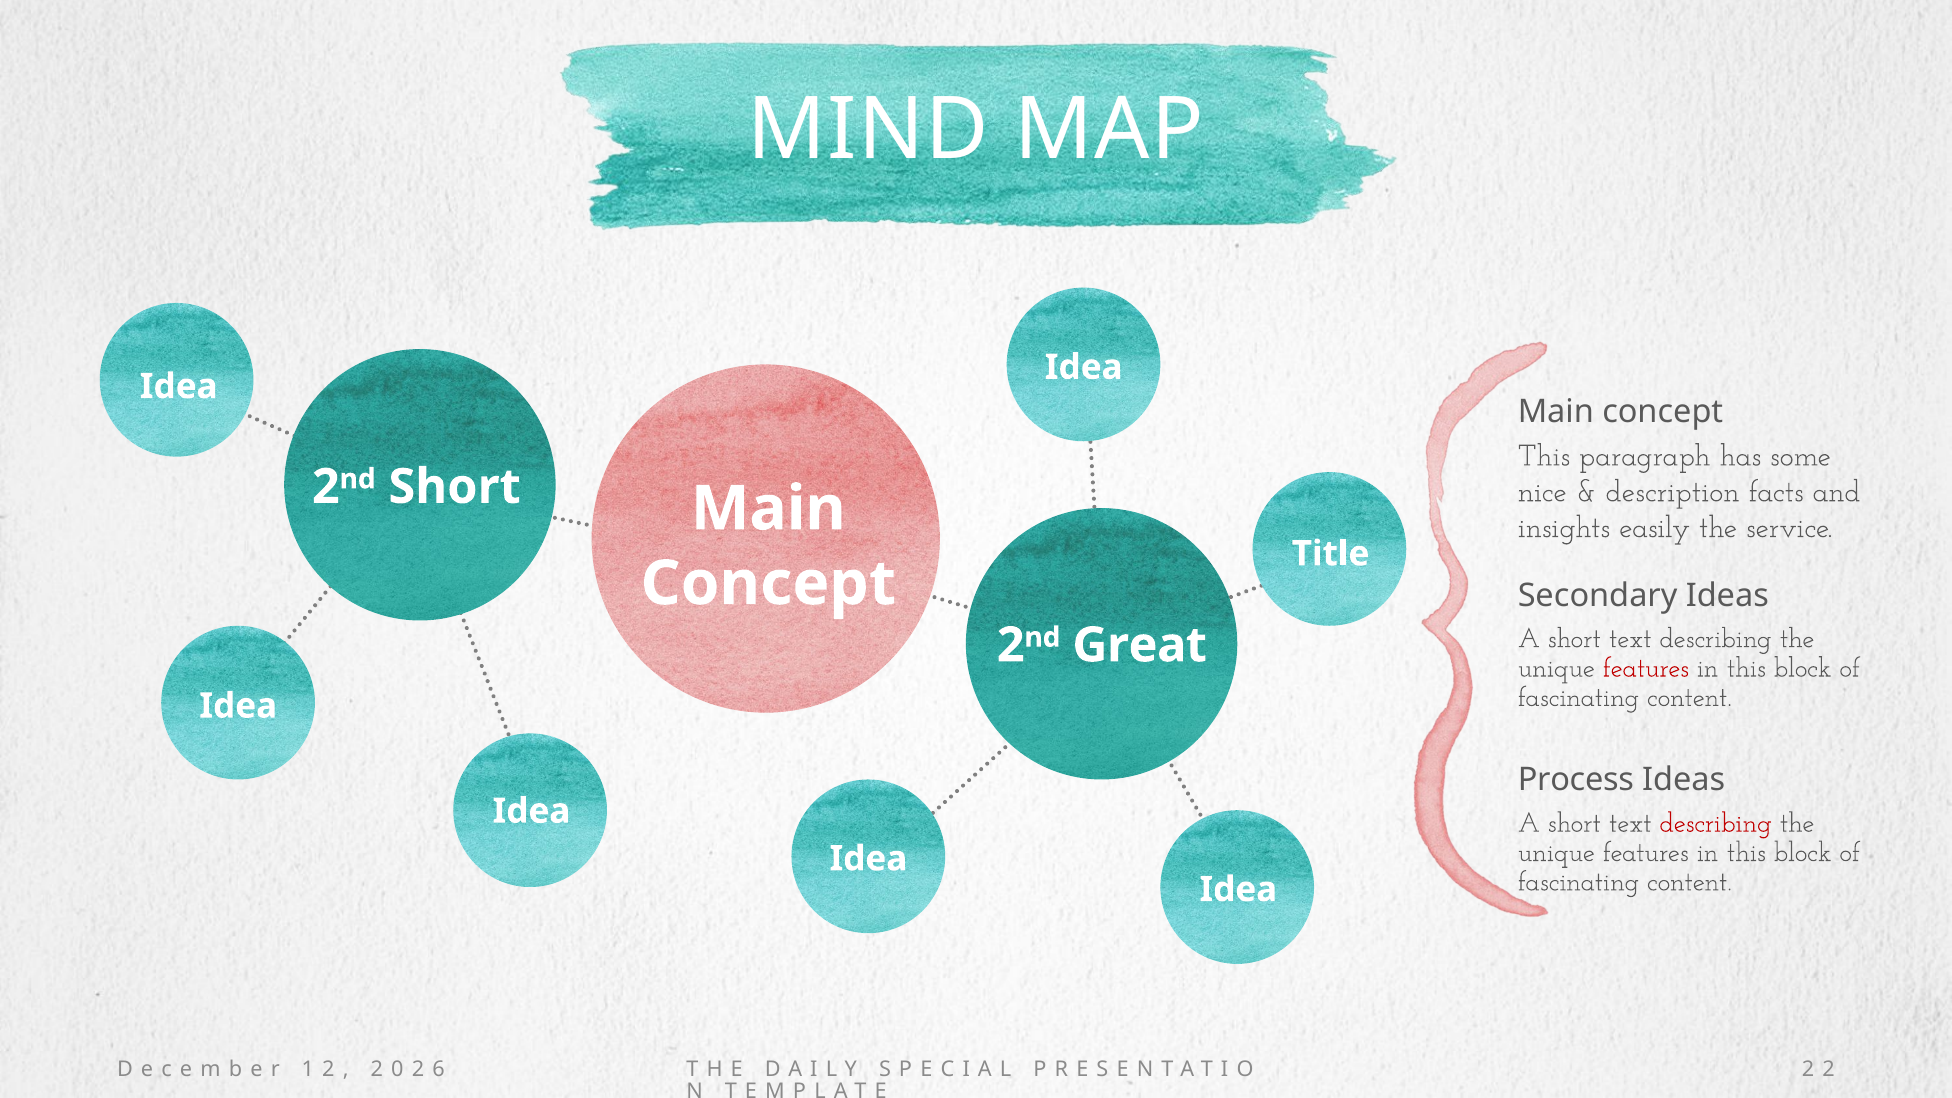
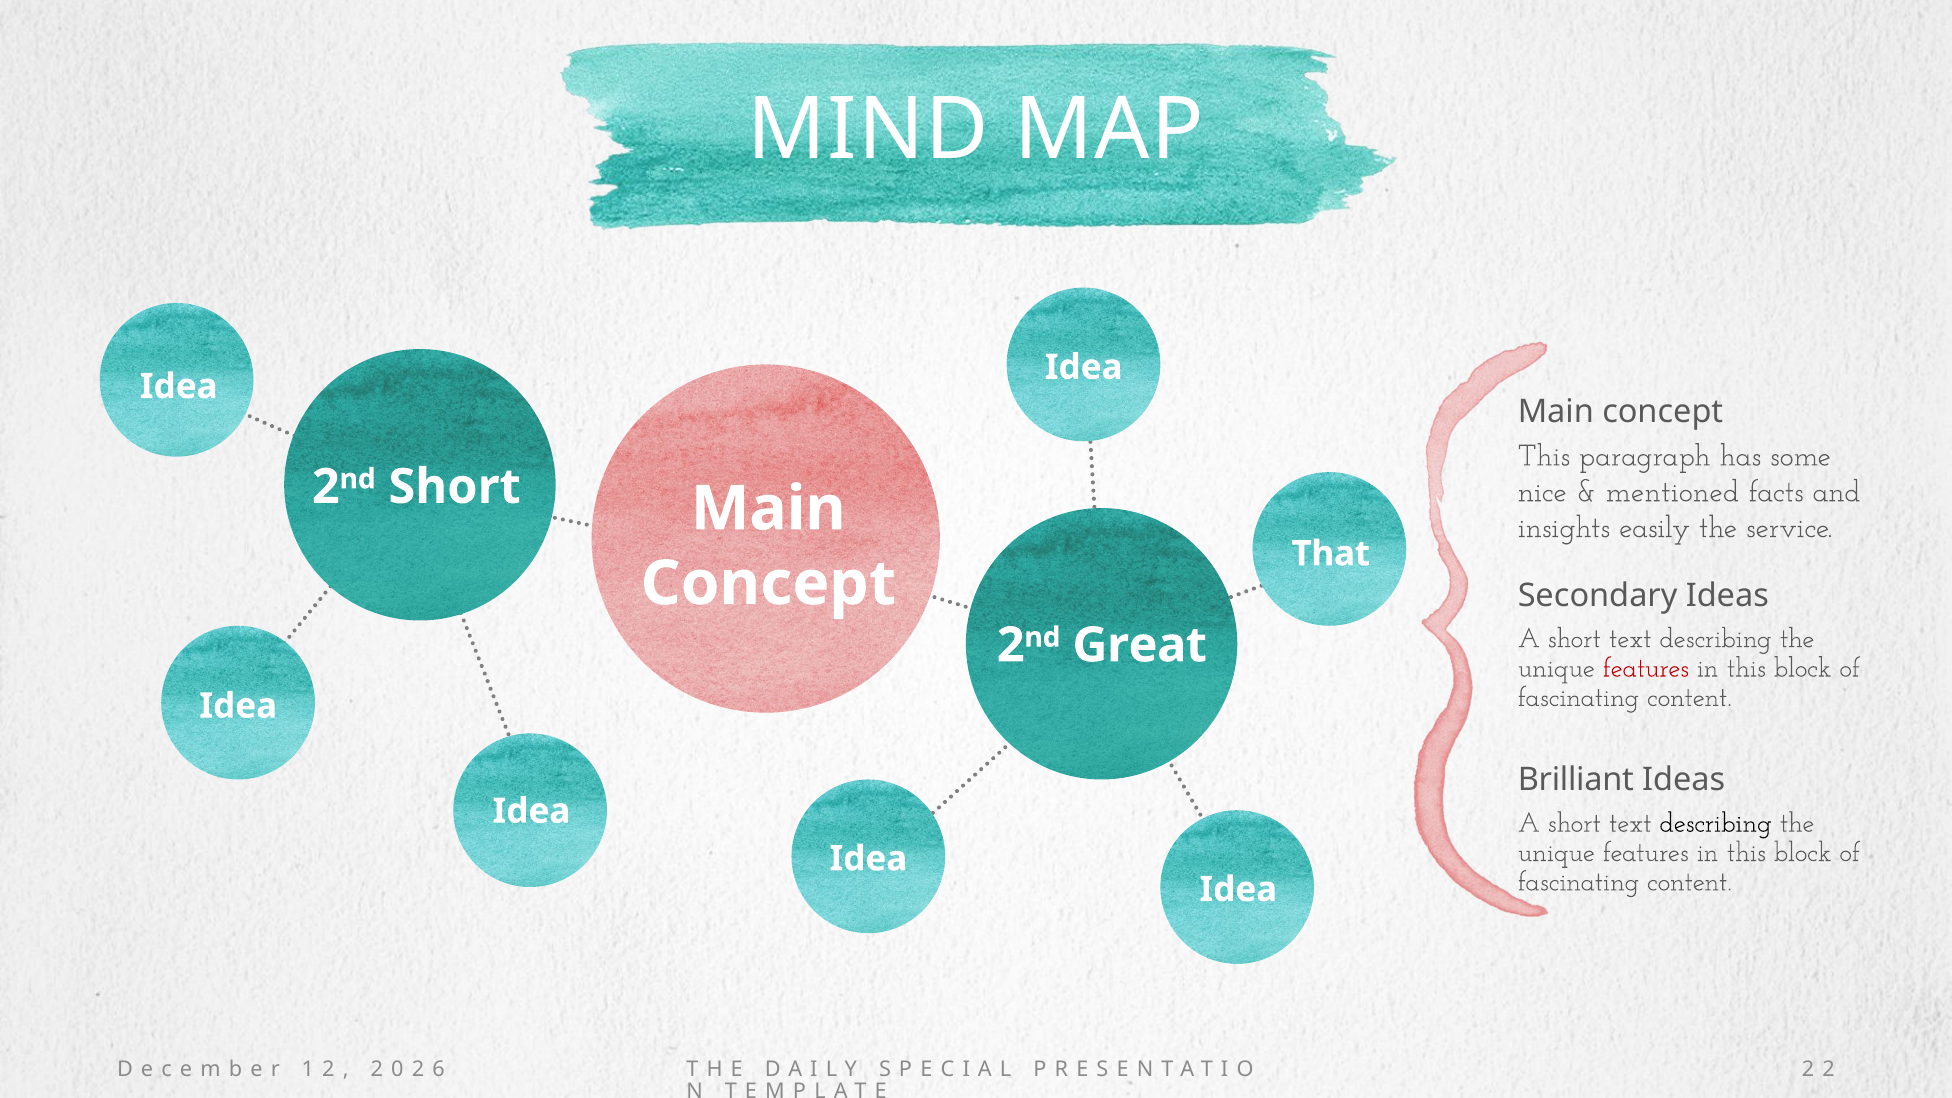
description: description -> mentioned (1673, 491)
Title: Title -> That (1331, 554)
Process: Process -> Brilliant (1576, 780)
describing colour: red -> black (1716, 823)
